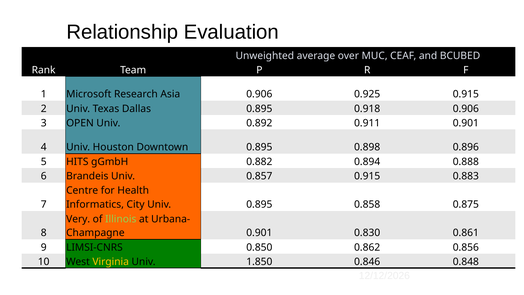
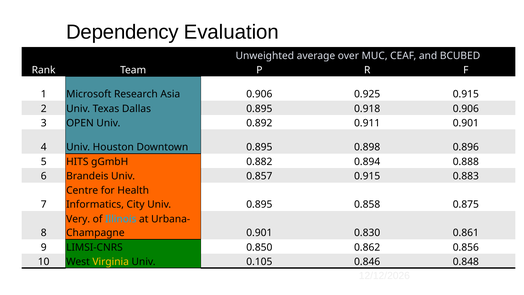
Relationship: Relationship -> Dependency (122, 32)
Illinois colour: light green -> light blue (121, 219)
1.850: 1.850 -> 0.105 (259, 262)
